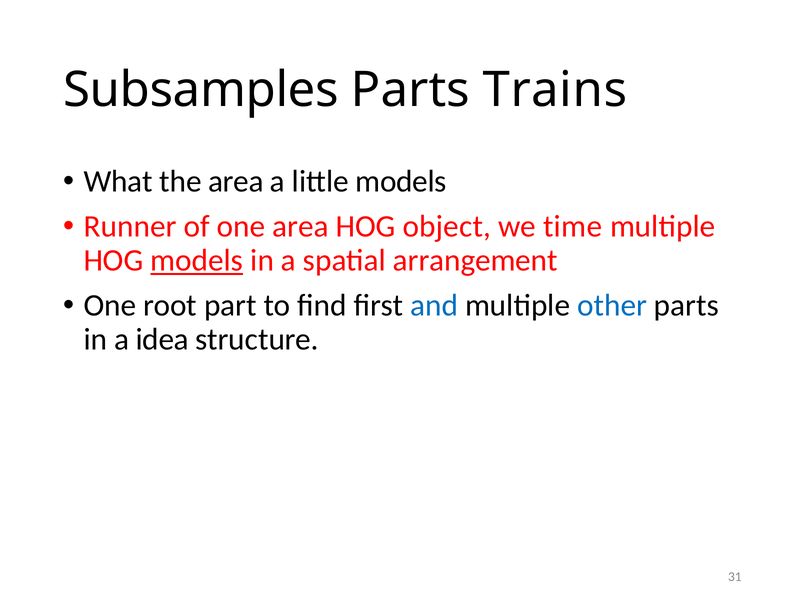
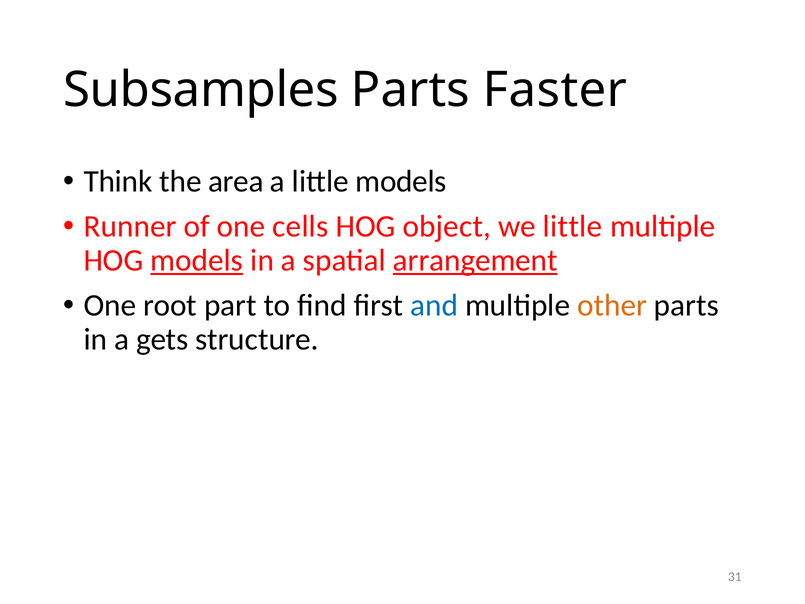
Trains: Trains -> Faster (555, 90)
What: What -> Think (118, 181)
one area: area -> cells (300, 226)
we time: time -> little (573, 226)
arrangement underline: none -> present (475, 260)
other colour: blue -> orange (612, 305)
idea: idea -> gets (162, 339)
